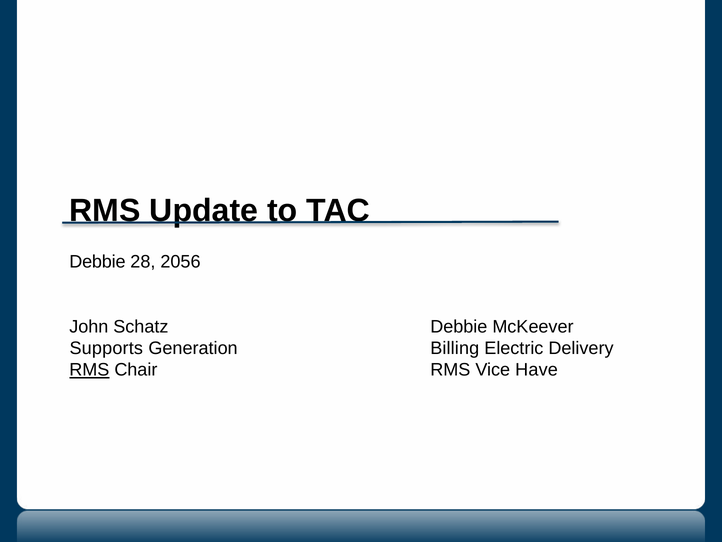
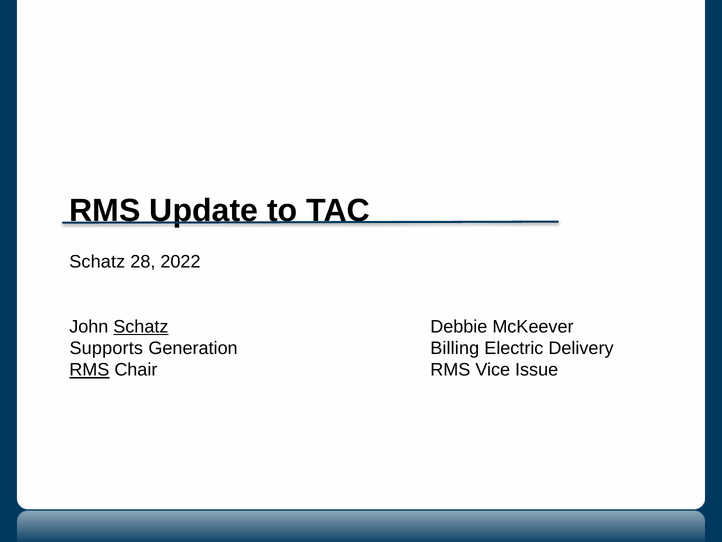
Debbie: Debbie -> Schatz (97, 261)
2056: 2056 -> 2022 (180, 261)
Schatz underline: none -> present (141, 326)
Have: Have -> Issue (537, 370)
